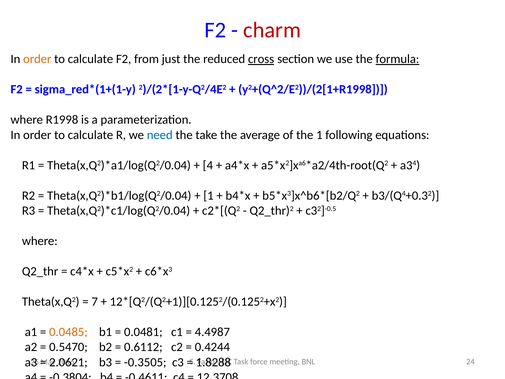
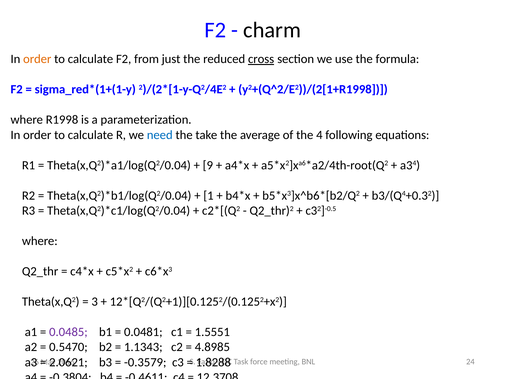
charm colour: red -> black (272, 30)
formula underline: present -> none (397, 59)
the 1: 1 -> 4 (319, 135)
4: 4 -> 9 (208, 165)
7: 7 -> 3 (95, 301)
0.0485 colour: orange -> purple (68, 332)
4.4987: 4.4987 -> 1.5551 (212, 332)
0.6112: 0.6112 -> 1.1343 (143, 347)
0.4244: 0.4244 -> 4.8985 (212, 347)
-0.3505: -0.3505 -> -0.3579 (145, 362)
